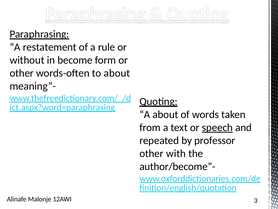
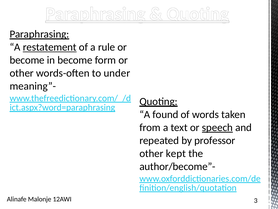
restatement underline: none -> present (50, 47)
without: without -> become (27, 60)
to about: about -> under (117, 73)
A about: about -> found (165, 114)
with: with -> kept (176, 153)
